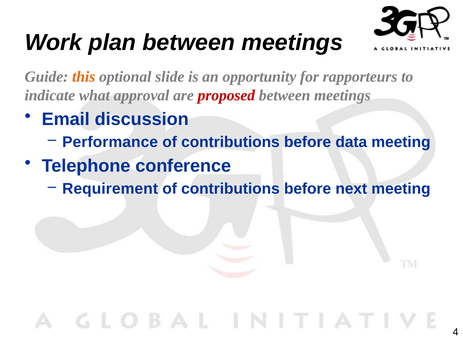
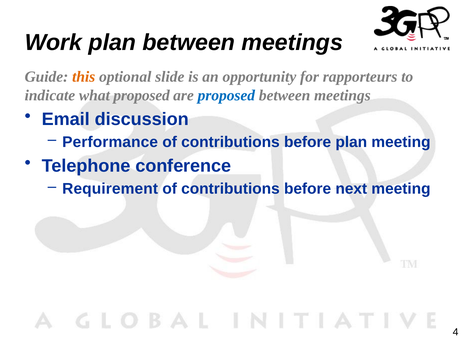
what approval: approval -> proposed (142, 95)
proposed colour: red -> blue (226, 95)
before data: data -> plan (351, 142)
